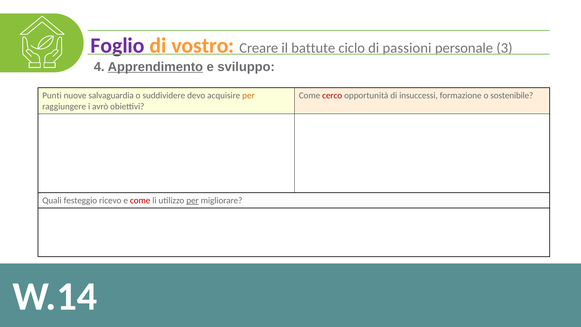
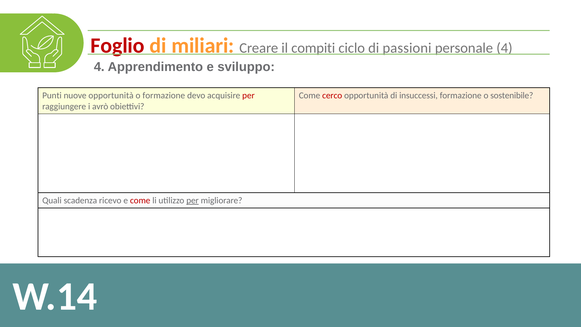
Foglio colour: purple -> red (118, 46)
vostro: vostro -> miliari (203, 46)
battute: battute -> compiti (313, 48)
personale 3: 3 -> 4 (504, 48)
Apprendimento underline: present -> none (155, 67)
nuove salvaguardia: salvaguardia -> opportunità (111, 95)
o suddividere: suddividere -> formazione (164, 95)
per colour: orange -> red (248, 95)
festeggio: festeggio -> scadenza (80, 200)
